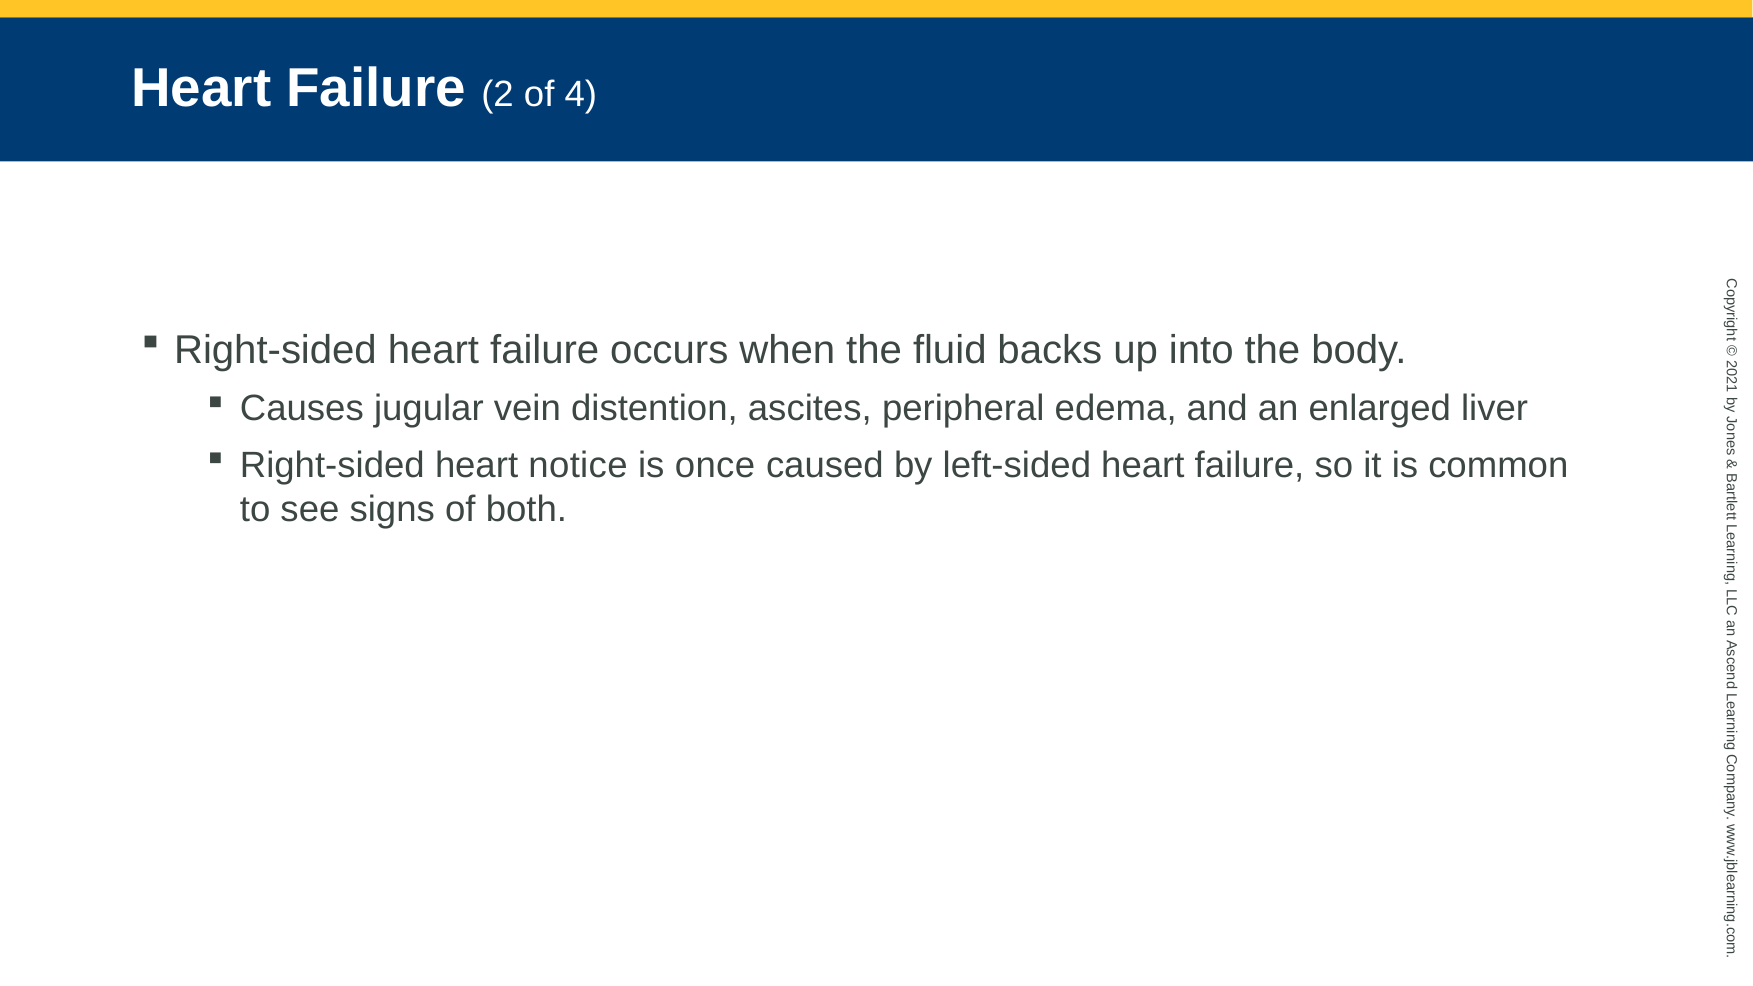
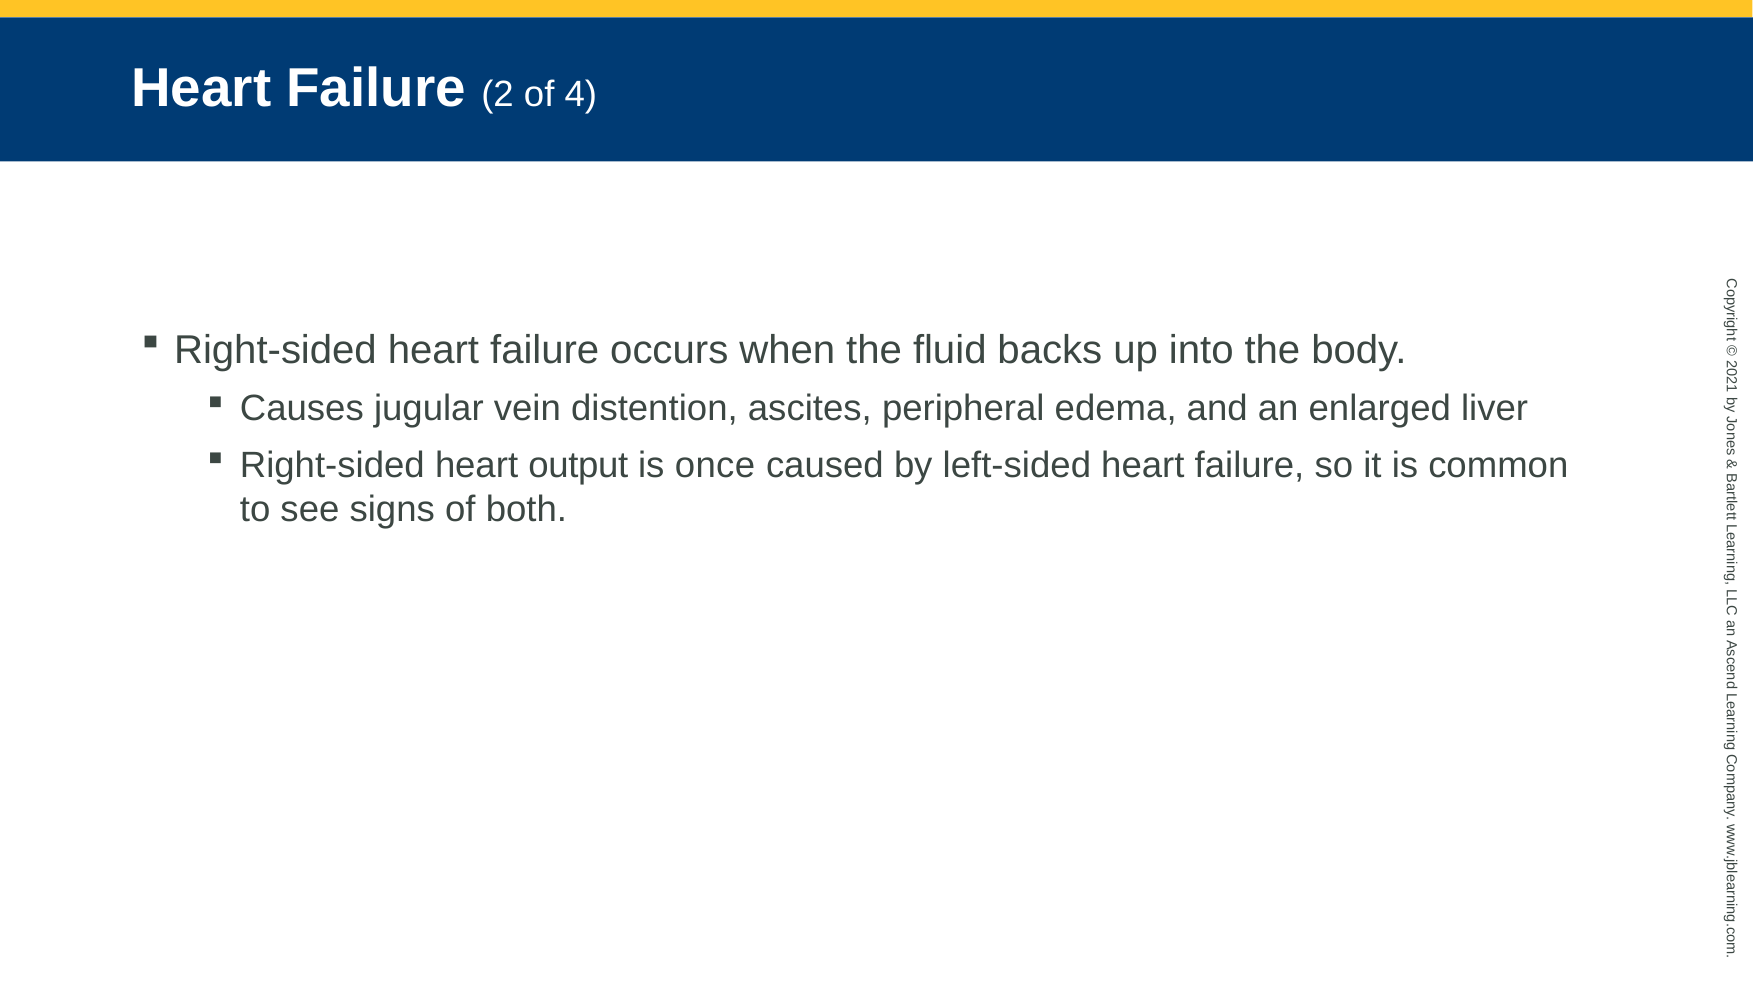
notice: notice -> output (578, 465)
